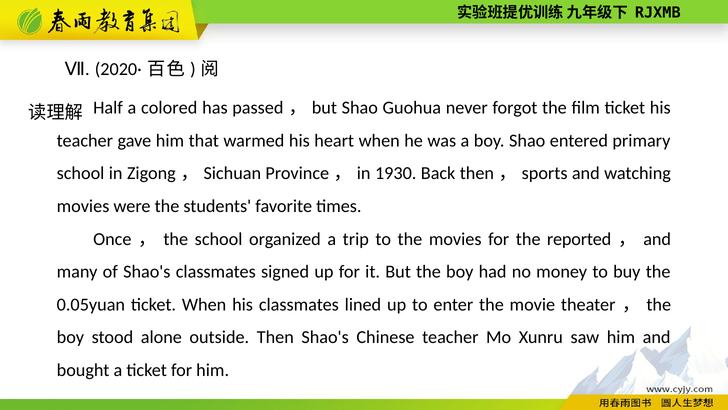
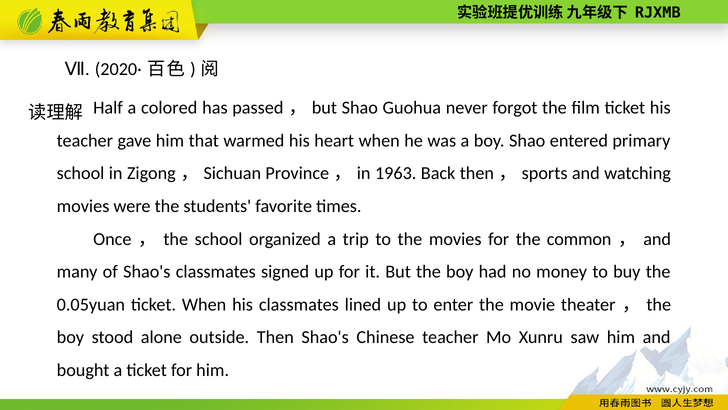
1930: 1930 -> 1963 (396, 173)
reported: reported -> common (579, 239)
